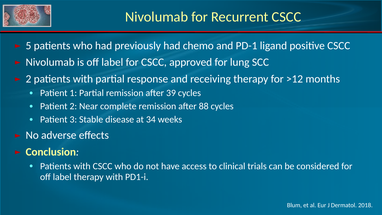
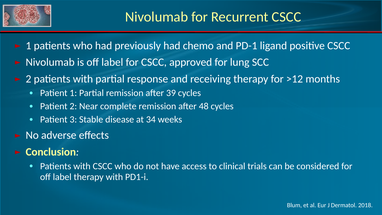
5: 5 -> 1 (28, 46)
88: 88 -> 48 (204, 106)
